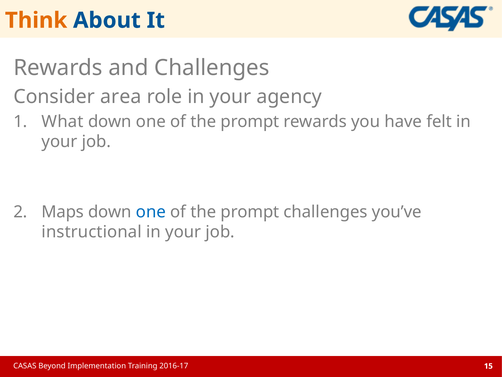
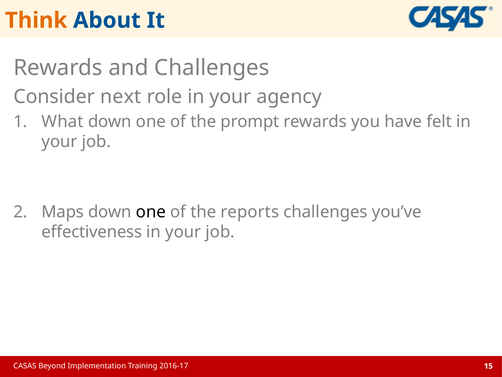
area: area -> next (121, 96)
one colour: blue -> black (151, 212)
prompt: prompt -> reports (250, 212)
instructional: instructional -> effectiveness (92, 232)
